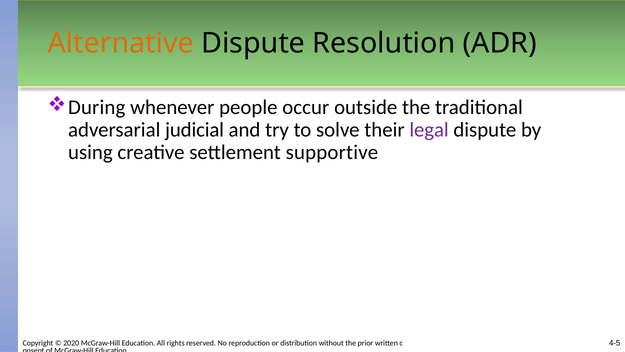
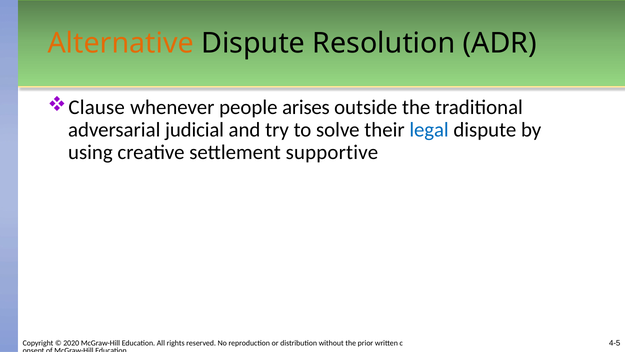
During: During -> Clause (97, 107)
occur: occur -> arises (306, 107)
legal colour: purple -> blue (429, 130)
